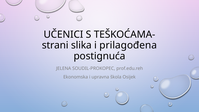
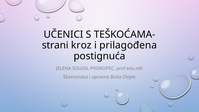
slika: slika -> kroz (81, 45)
